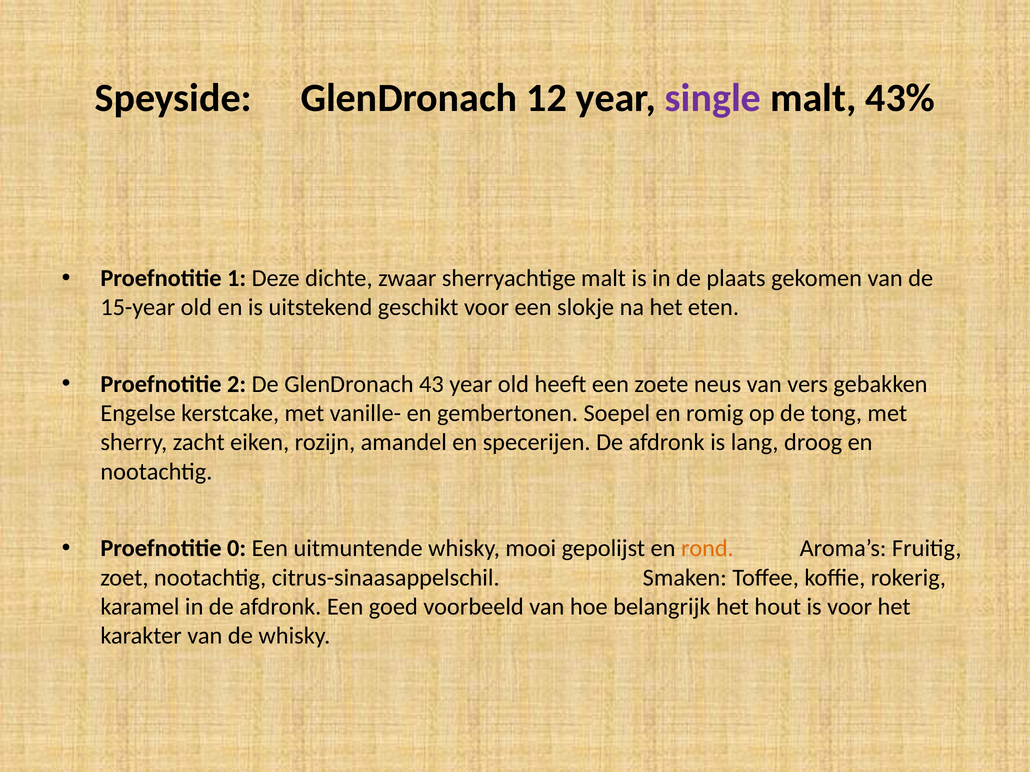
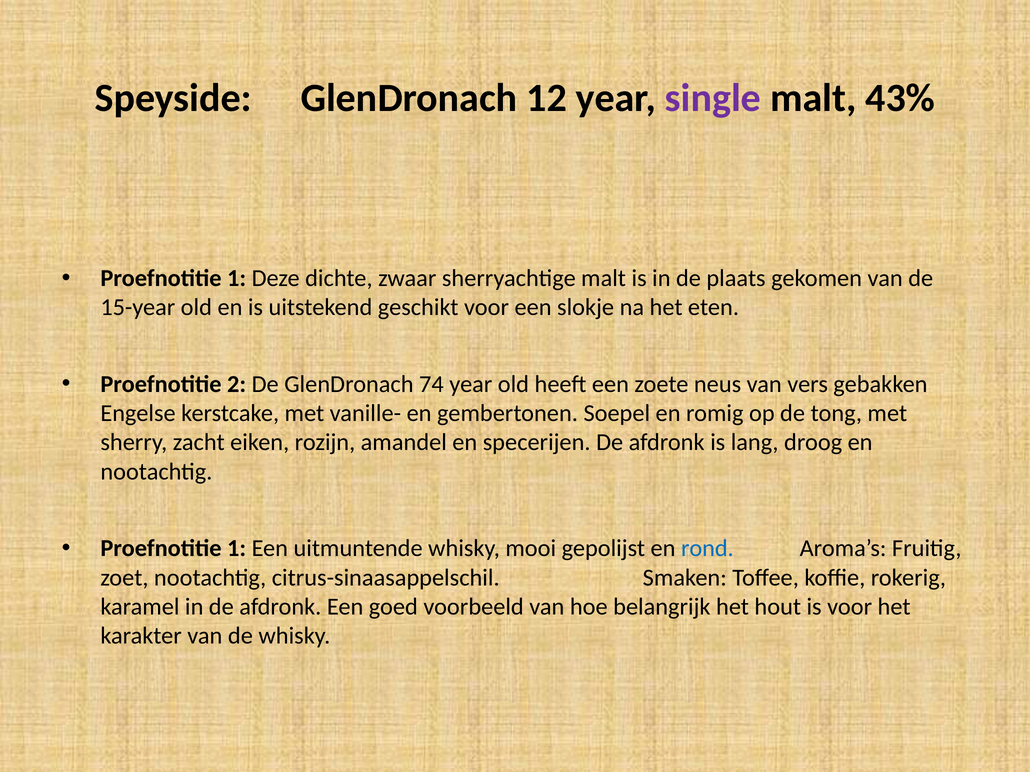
43: 43 -> 74 (431, 384)
0: 0 -> 1 (237, 549)
rond colour: orange -> blue (707, 549)
